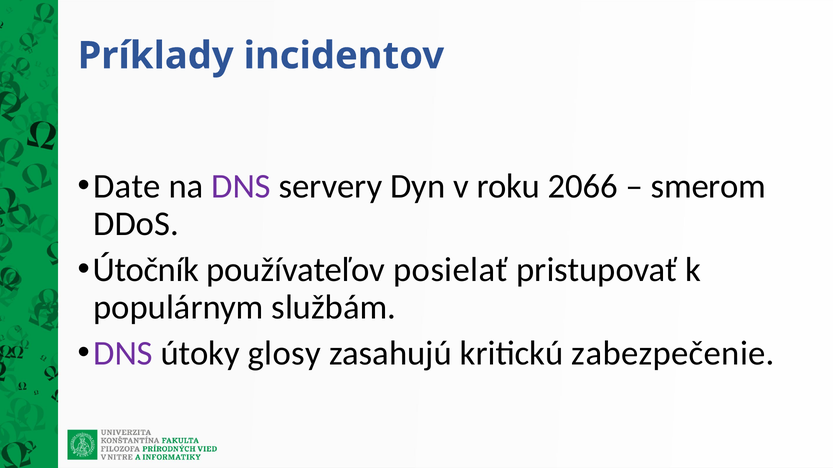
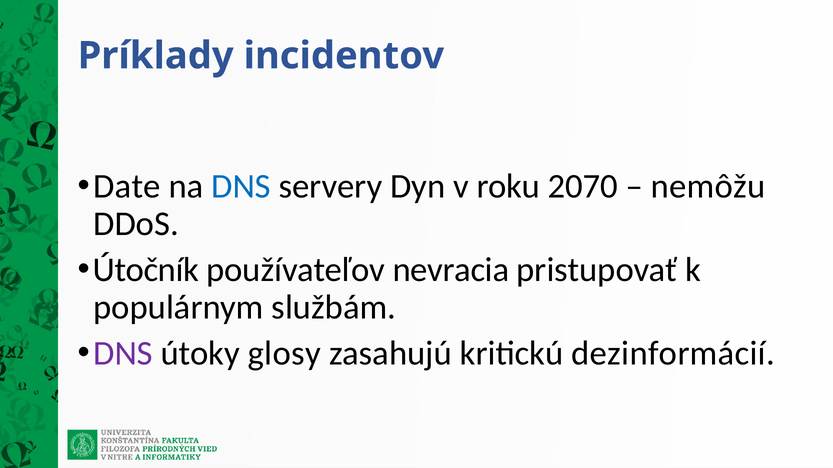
DNS colour: purple -> blue (241, 186)
2066: 2066 -> 2070 (583, 186)
smerom: smerom -> nemôžu (708, 186)
posielať: posielať -> nevracia (451, 270)
zabezpečenie: zabezpečenie -> dezinformácií (673, 354)
